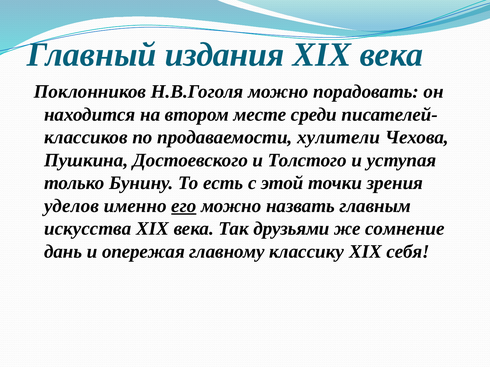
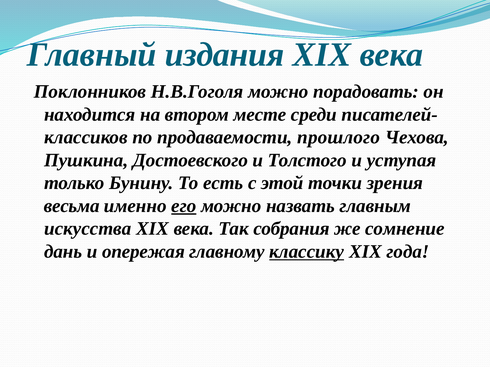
хулители: хулители -> прошлого (339, 138)
уделов: уделов -> весьма (72, 206)
друзьями: друзьями -> собрания (292, 229)
классику underline: none -> present (307, 252)
себя: себя -> года (408, 252)
